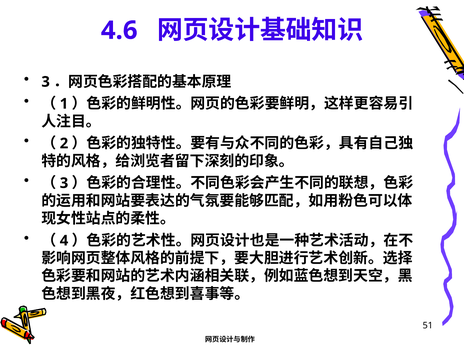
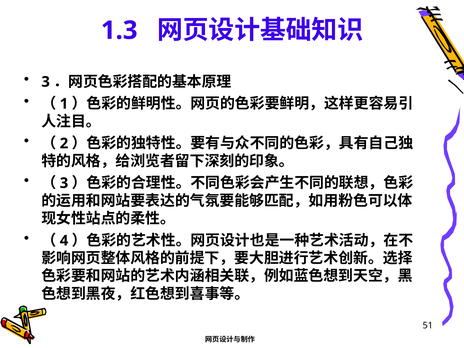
4.6: 4.6 -> 1.3 (119, 30)
